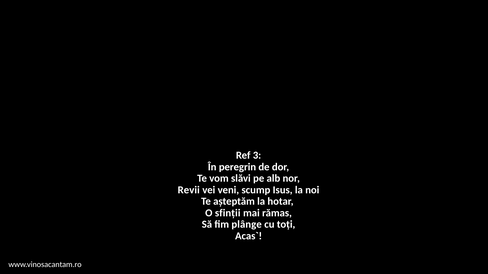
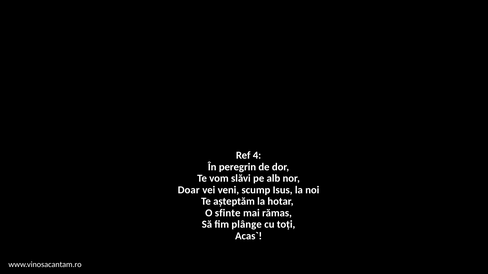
3: 3 -> 4 (257, 156)
Revii: Revii -> Doar (189, 190)
sfinții: sfinții -> sfinte (228, 213)
